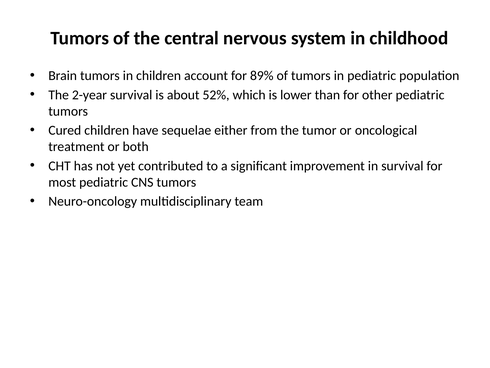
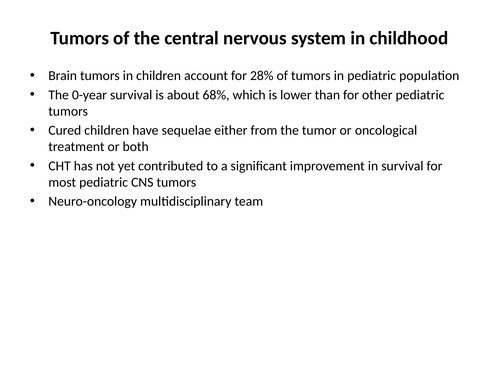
89%: 89% -> 28% (262, 76)
2-year: 2-year -> 0-year (89, 95)
52%: 52% -> 68% (216, 95)
